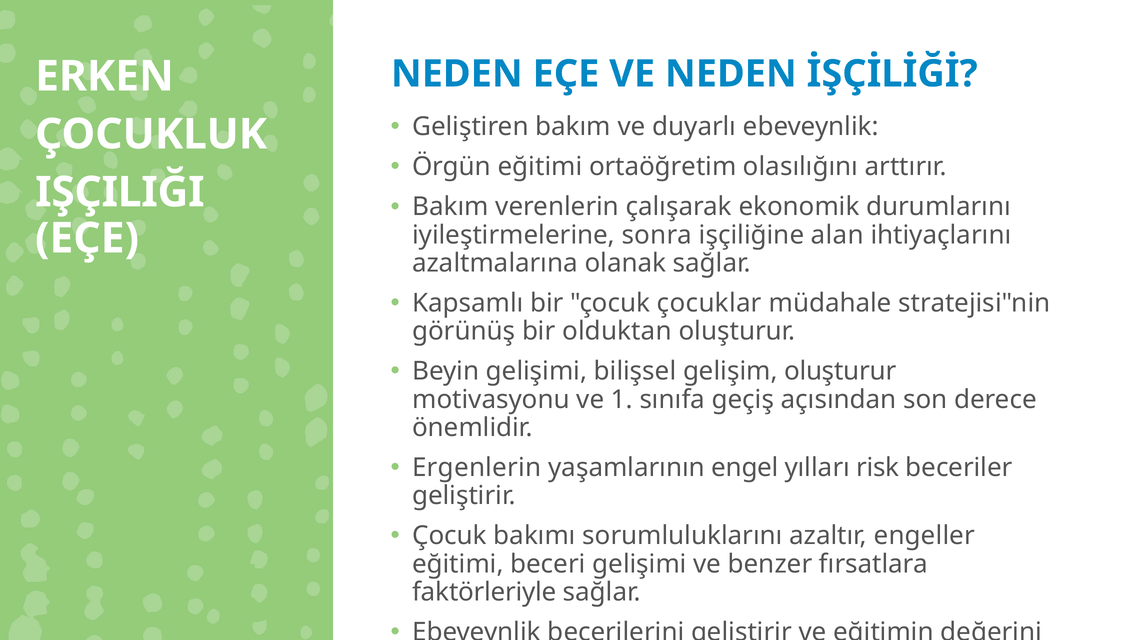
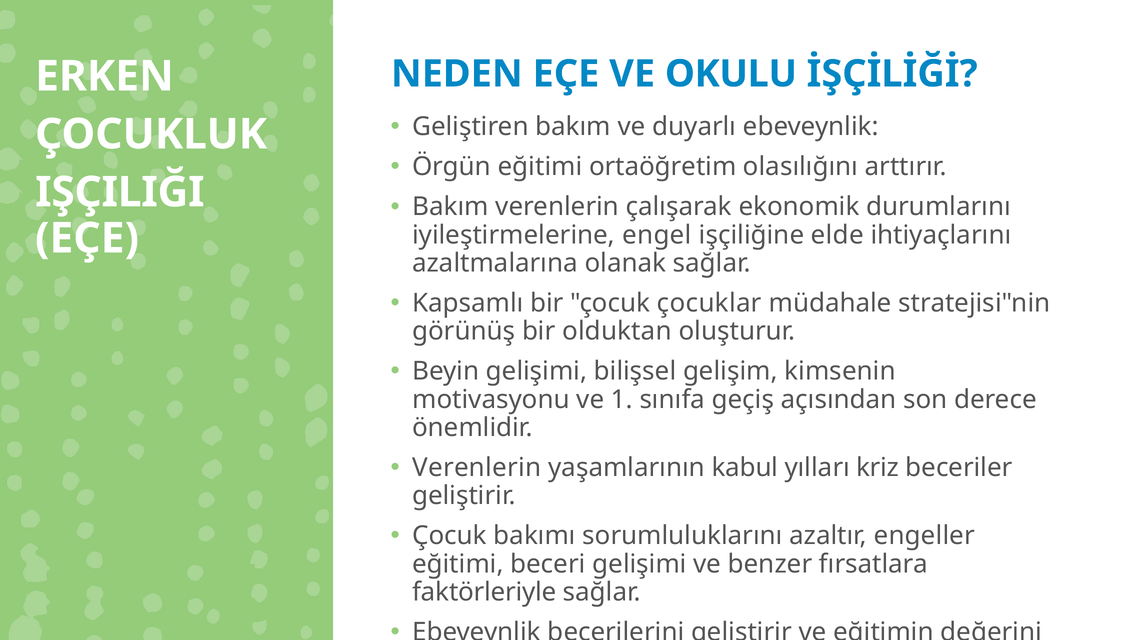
VE NEDEN: NEDEN -> OKULU (731, 74)
sonra: sonra -> engel (657, 235)
alan: alan -> elde (837, 235)
gelişim oluşturur: oluşturur -> kimsenin (840, 371)
Ergenlerin: Ergenlerin -> Verenlerin (477, 467)
engel: engel -> kabul (745, 467)
risk: risk -> kriz (878, 467)
